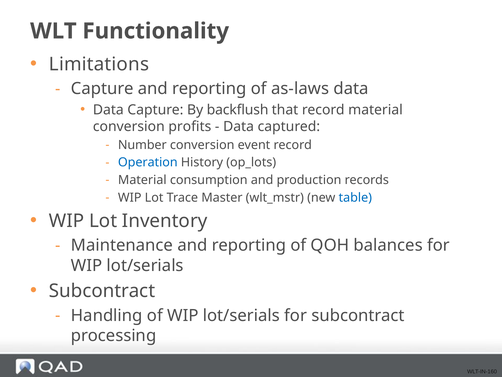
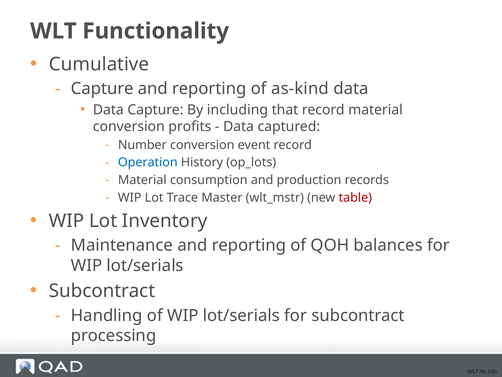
Limitations: Limitations -> Cumulative (99, 64)
as-laws: as-laws -> as-kind (300, 89)
backflush: backflush -> including (237, 110)
table colour: blue -> red (355, 197)
